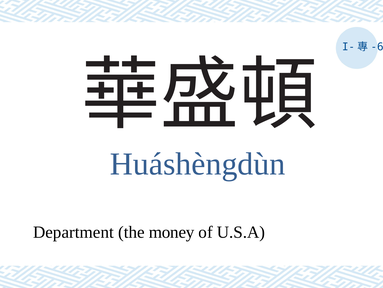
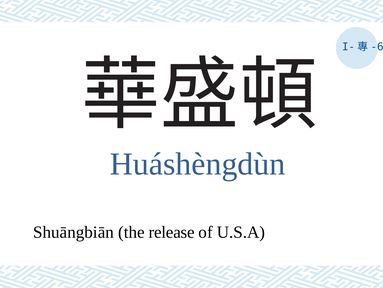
Department: Department -> Shuāngbiān (73, 232)
money: money -> release (172, 232)
